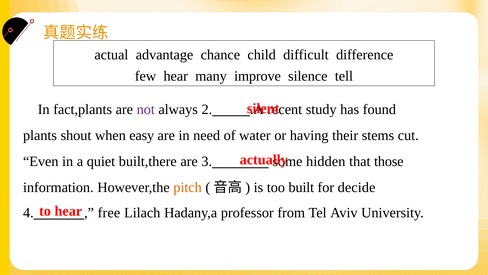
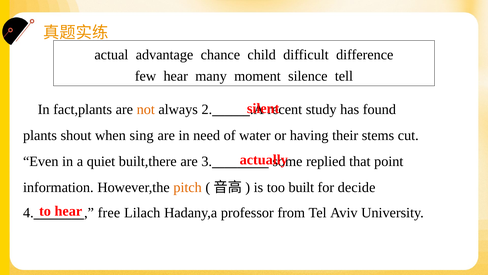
improve: improve -> moment (257, 76)
not colour: purple -> orange (146, 109)
easy: easy -> sing (142, 135)
hidden: hidden -> replied (326, 161)
those: those -> point (389, 161)
